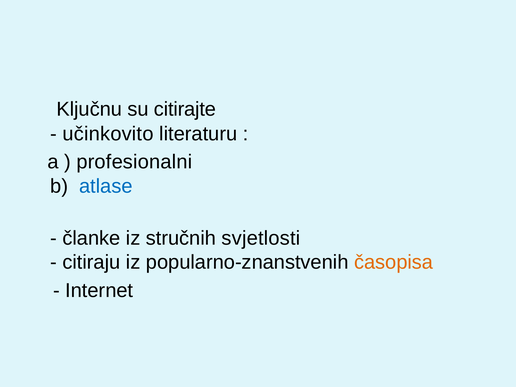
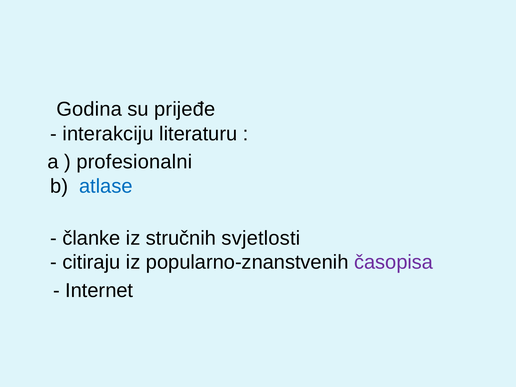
Ključnu: Ključnu -> Godina (89, 109)
citirajte: citirajte -> prijeđe (185, 109)
učinkovito: učinkovito -> interakciju (108, 134)
časopisa colour: orange -> purple (394, 262)
